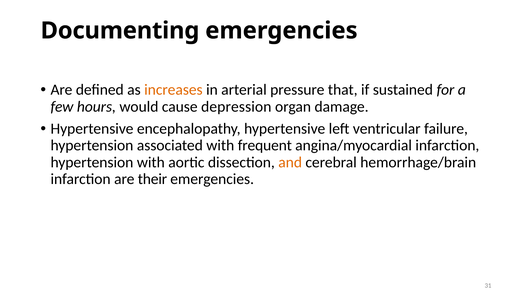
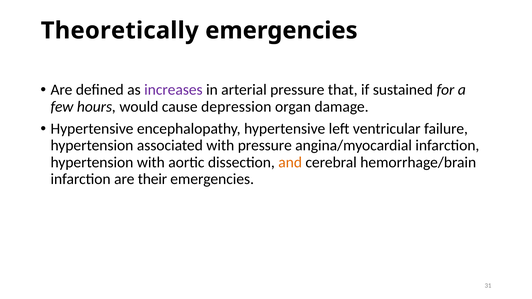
Documenting: Documenting -> Theoretically (120, 31)
increases colour: orange -> purple (173, 90)
with frequent: frequent -> pressure (265, 146)
